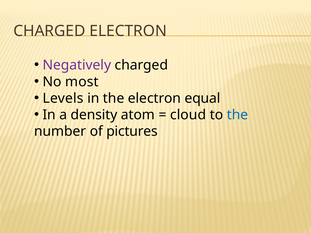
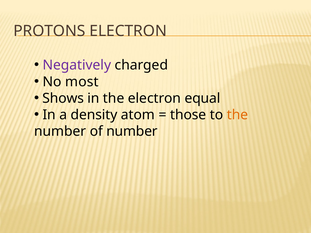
CHARGED: CHARGED -> PROTONS (49, 31)
Levels: Levels -> Shows (63, 98)
cloud: cloud -> those (188, 115)
the colour: blue -> orange (237, 115)
of pictures: pictures -> number (132, 132)
